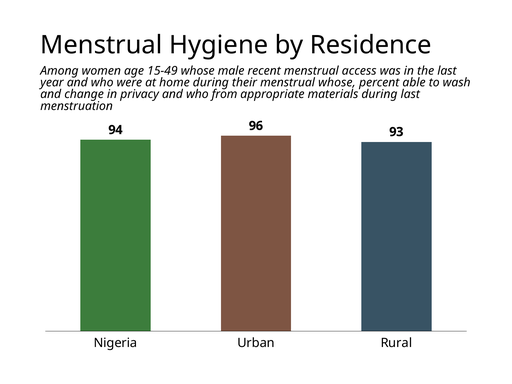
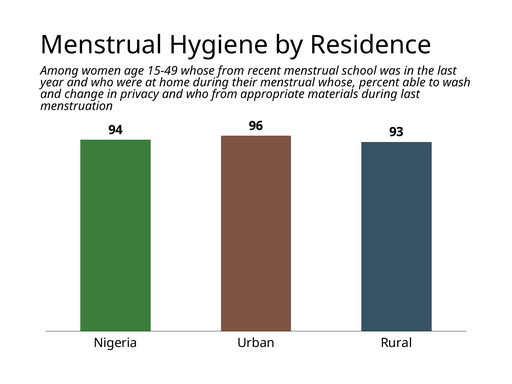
whose male: male -> from (231, 71)
access: access -> school (359, 71)
